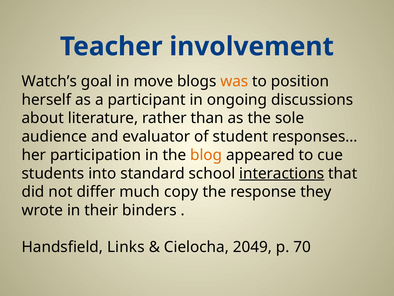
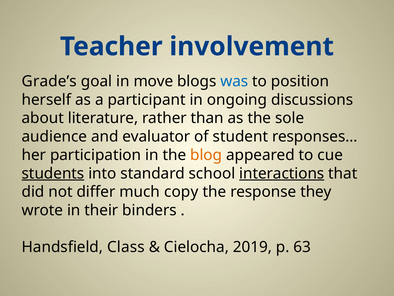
Watch’s: Watch’s -> Grade’s (49, 81)
was colour: orange -> blue (234, 81)
students underline: none -> present (53, 173)
Links: Links -> Class (126, 247)
2049: 2049 -> 2019 (252, 247)
70: 70 -> 63 (302, 247)
